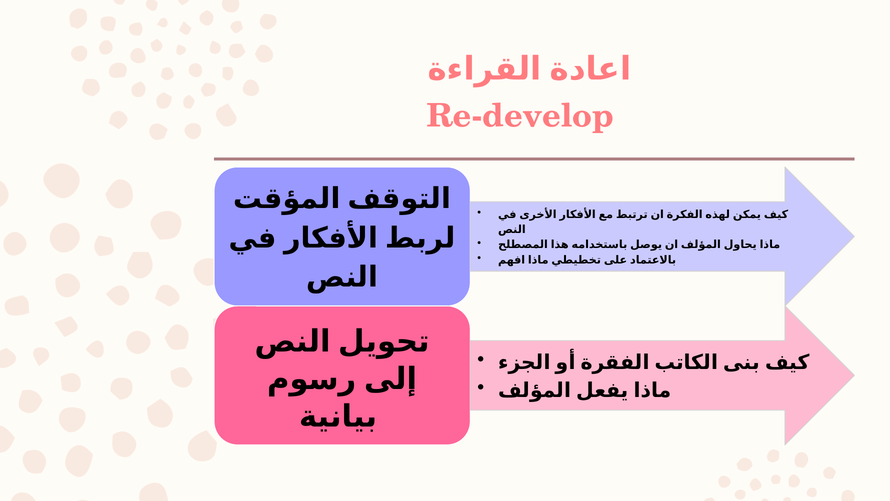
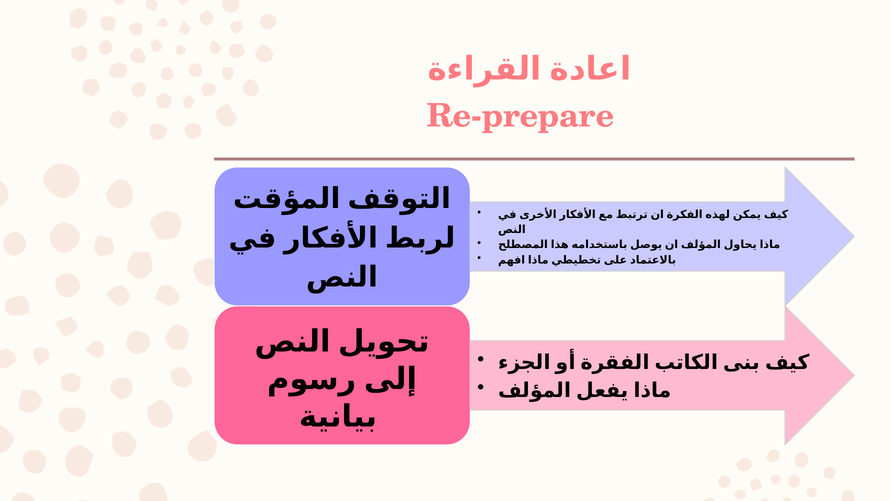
Re-develop: Re-develop -> Re-prepare (520, 116)
